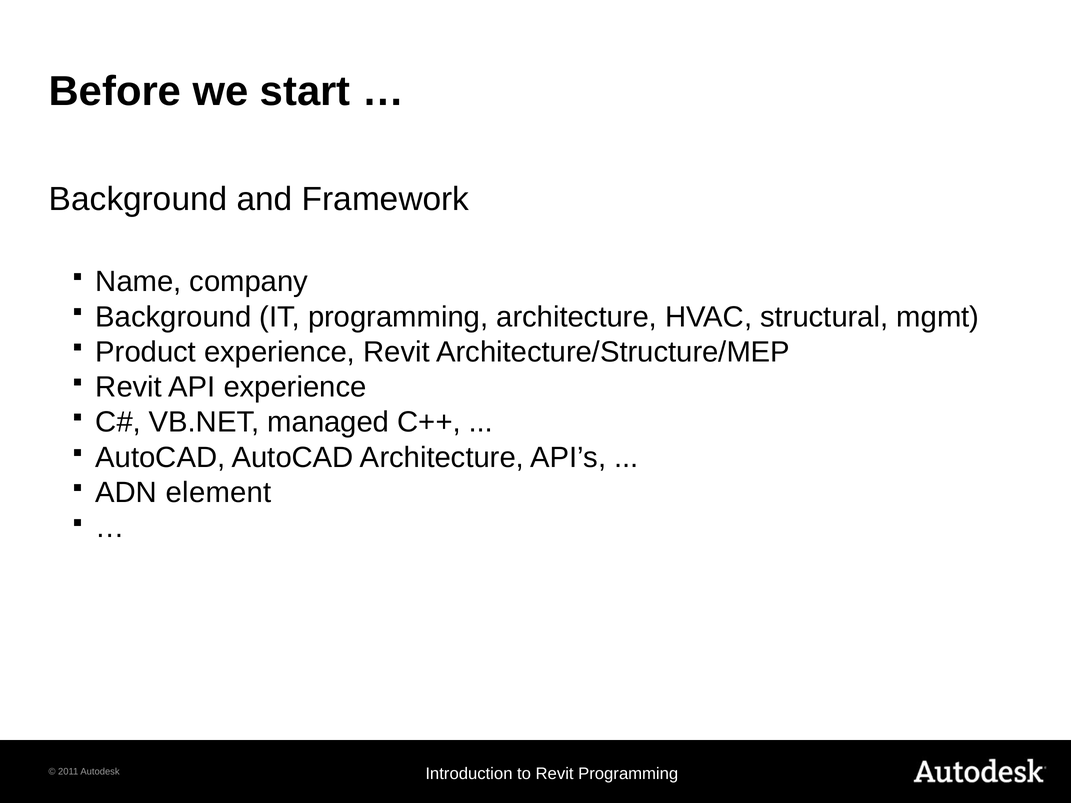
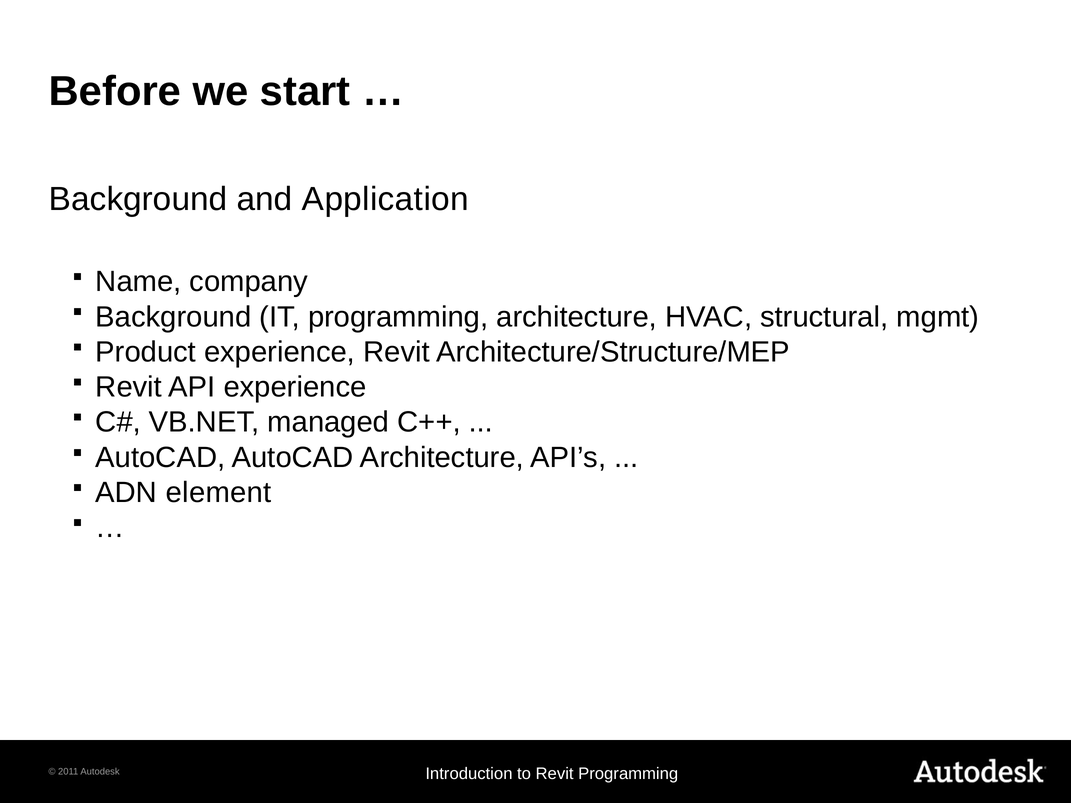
Framework: Framework -> Application (385, 199)
